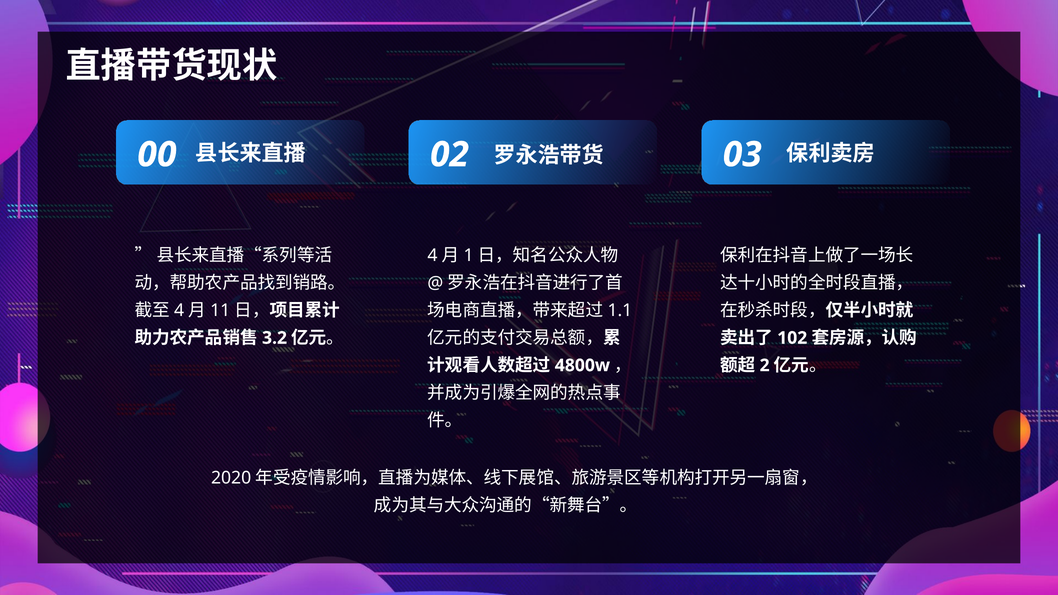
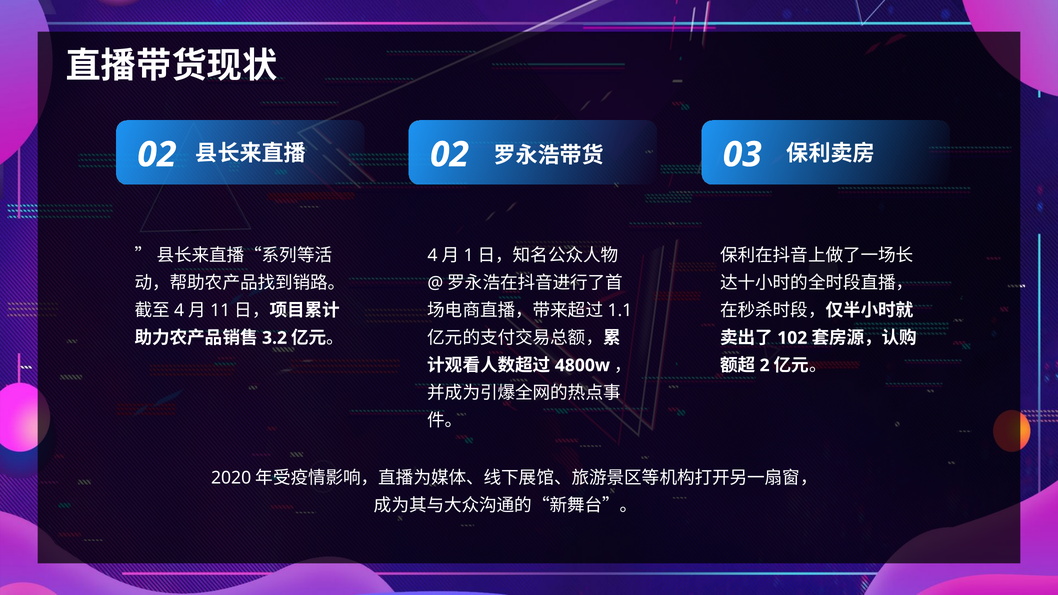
0 0: 0 -> 2 (167, 155)
